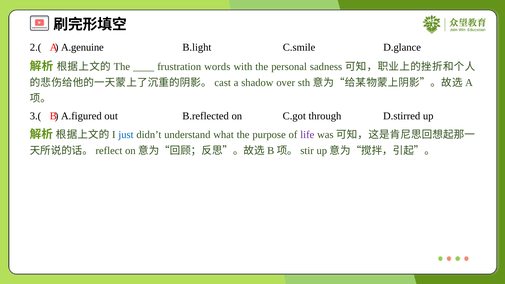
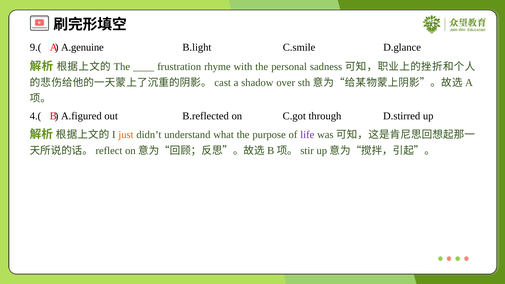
2.(: 2.( -> 9.( (36, 47)
words: words -> rhyme (217, 67)
3.(: 3.( -> 4.( (35, 116)
just colour: blue -> orange (126, 135)
